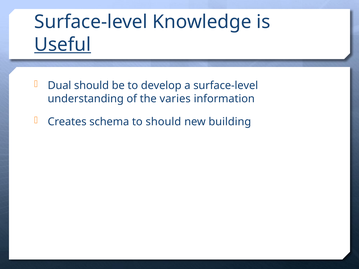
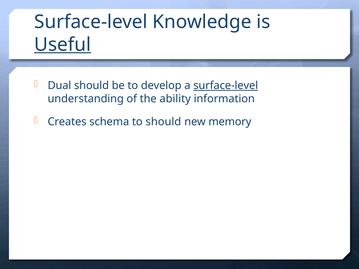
surface-level underline: none -> present (226, 86)
varies: varies -> ability (175, 99)
building: building -> memory (230, 122)
